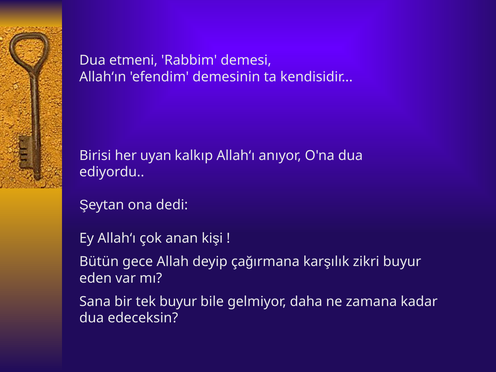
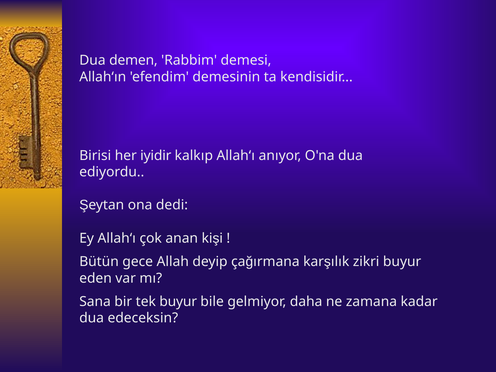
etmeni: etmeni -> demen (133, 60)
uyan: uyan -> iyidir (156, 155)
